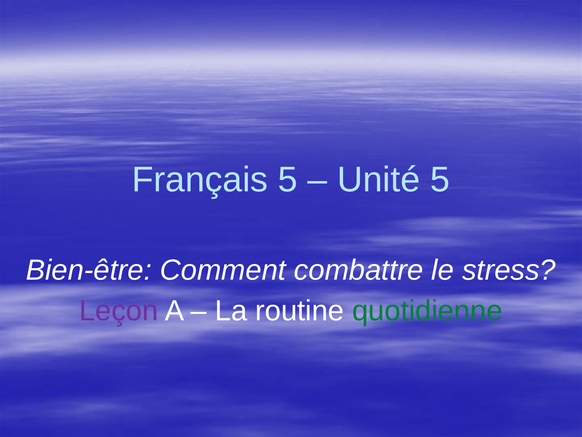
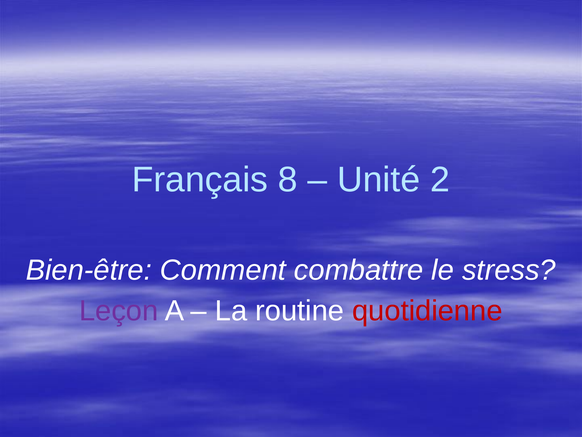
Français 5: 5 -> 8 (288, 180)
Unité 5: 5 -> 2 (440, 180)
quotidienne colour: green -> red (427, 310)
